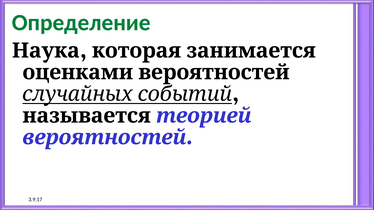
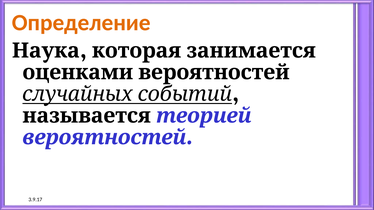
Определение colour: green -> orange (81, 23)
